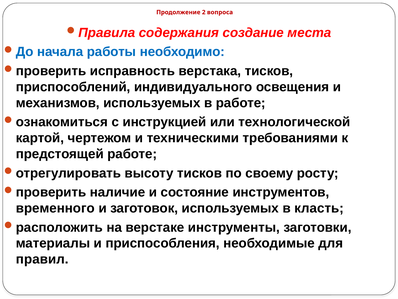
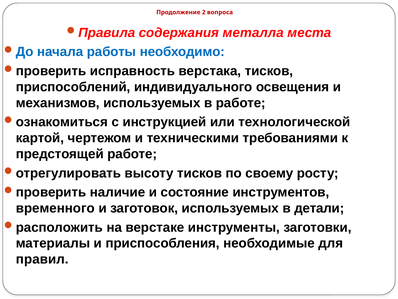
создание: создание -> металла (253, 33)
класть: класть -> детали (319, 208)
